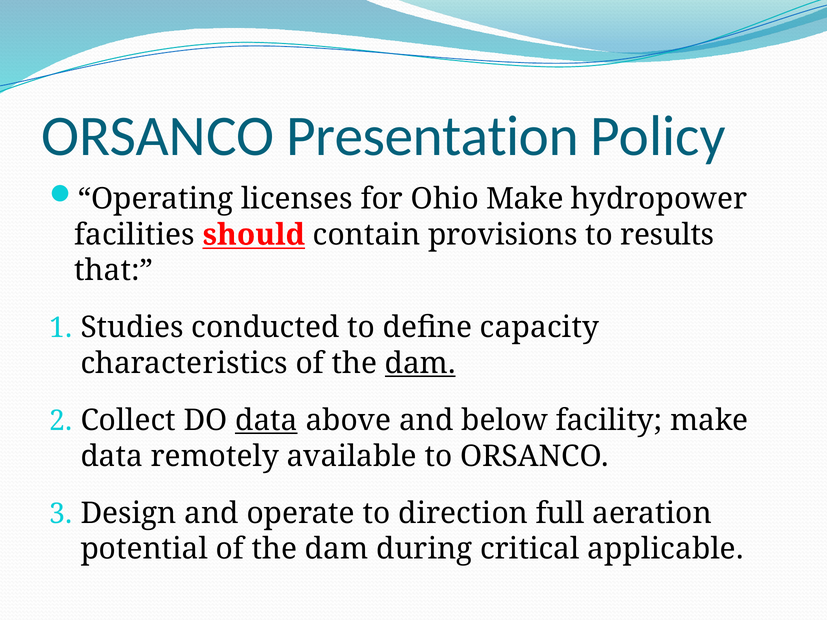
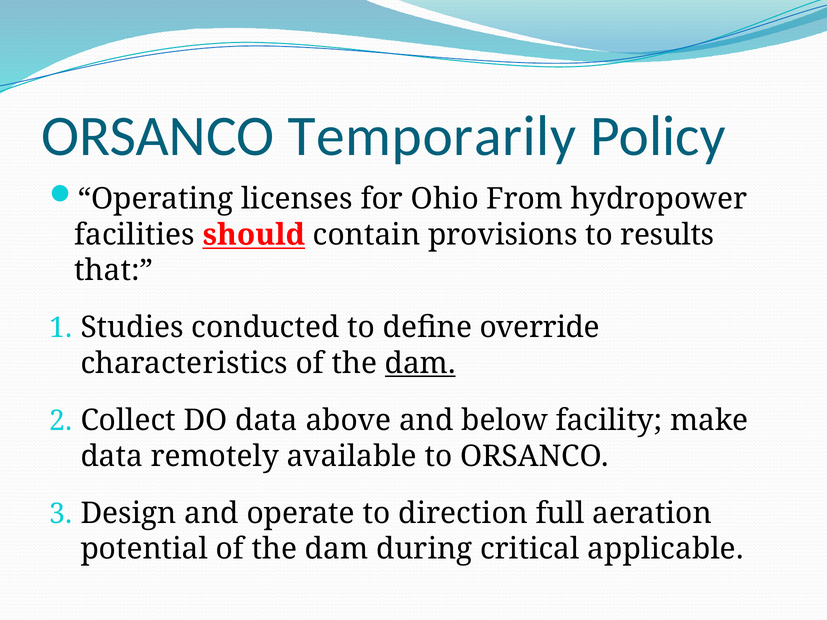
Presentation: Presentation -> Temporarily (432, 137)
Ohio Make: Make -> From (525, 199)
capacity: capacity -> override (540, 328)
data underline: present -> none (266, 421)
